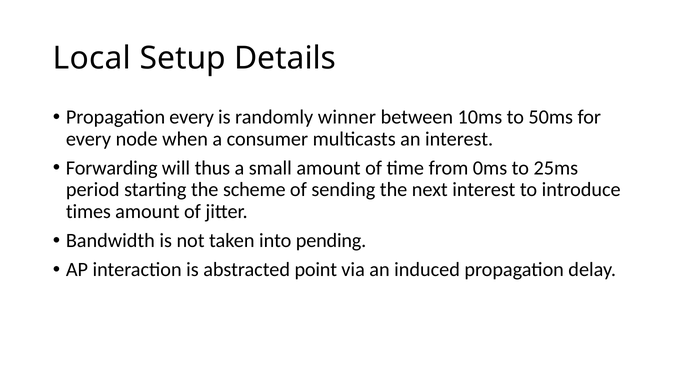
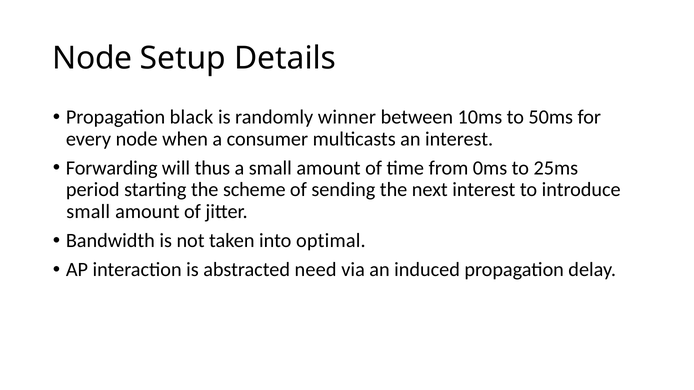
Local: Local -> Node (92, 58)
Propagation every: every -> black (191, 117)
times: times -> small (88, 212)
pending: pending -> optimal (331, 241)
point: point -> need (316, 270)
